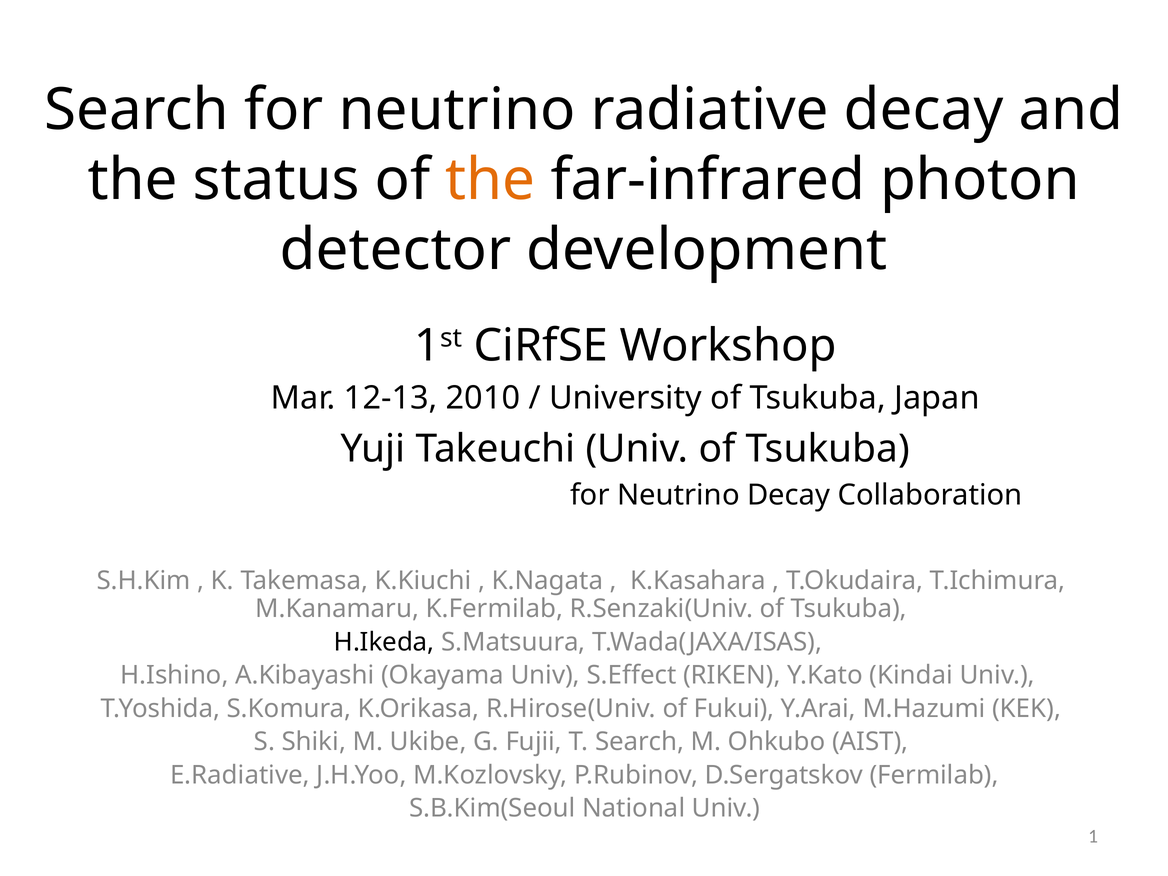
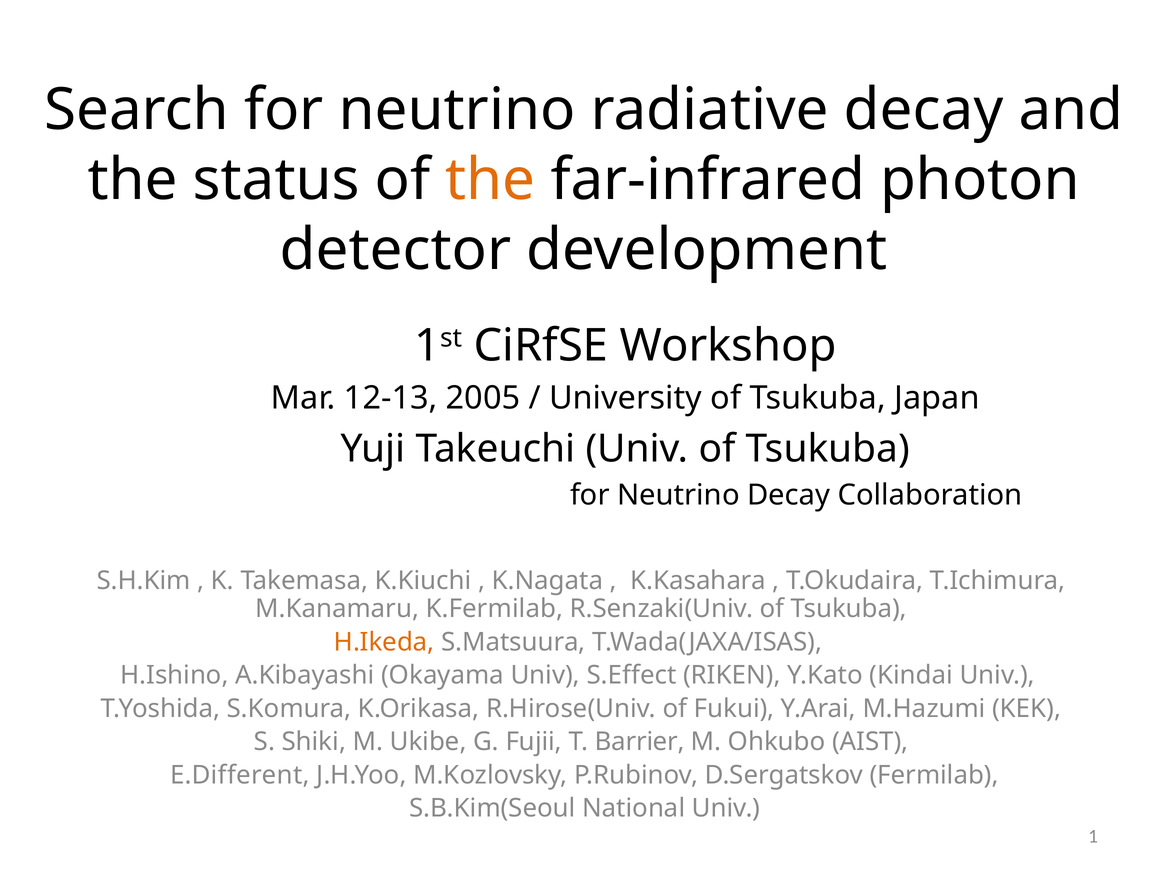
2010: 2010 -> 2005 (483, 398)
H.Ikeda colour: black -> orange (384, 642)
T Search: Search -> Barrier (640, 742)
E.Radiative: E.Radiative -> E.Different (240, 775)
